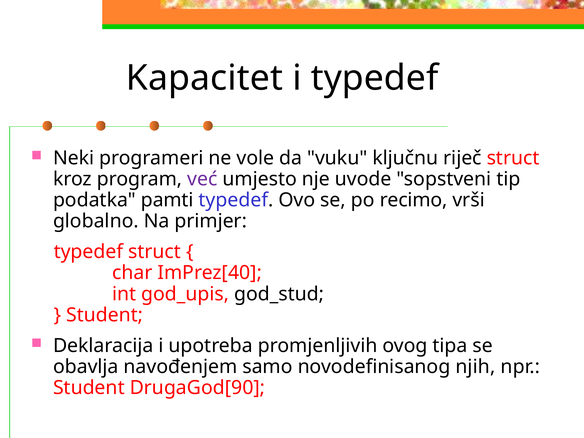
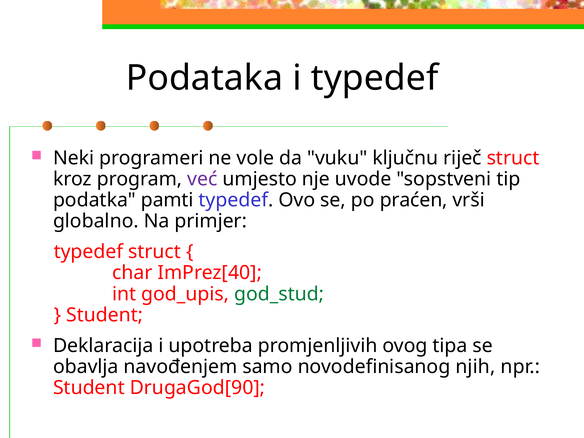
Kapacitet: Kapacitet -> Podataka (204, 78)
recimo: recimo -> praćen (414, 200)
god_stud colour: black -> green (279, 294)
